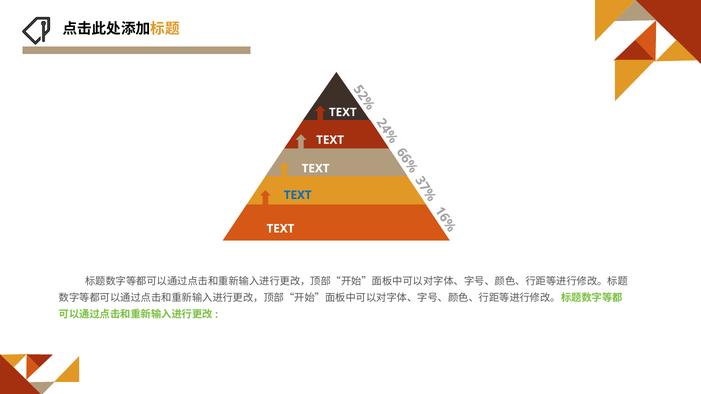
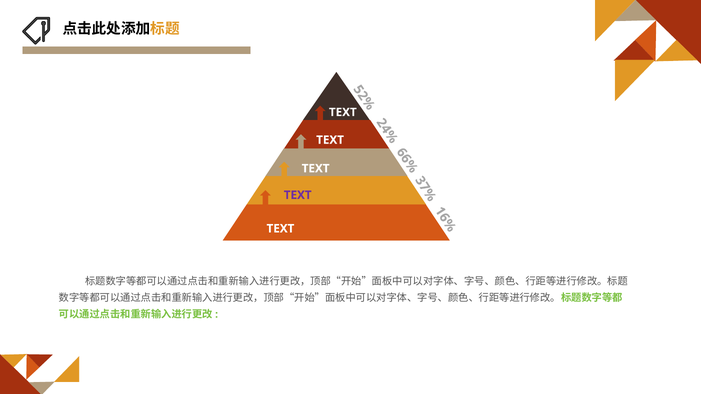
TEXT colour: blue -> purple (298, 195)
